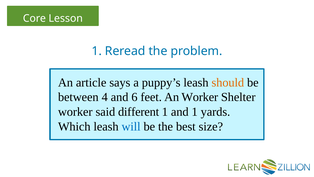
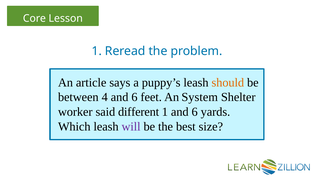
An Worker: Worker -> System (200, 97)
1 and 1: 1 -> 6 (195, 112)
will colour: blue -> purple (131, 126)
